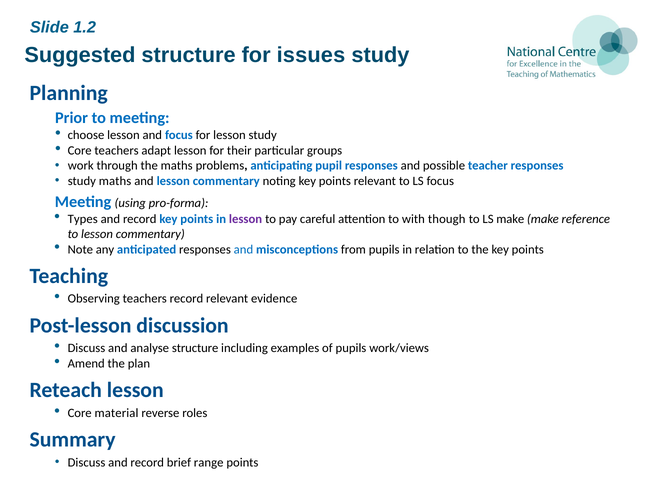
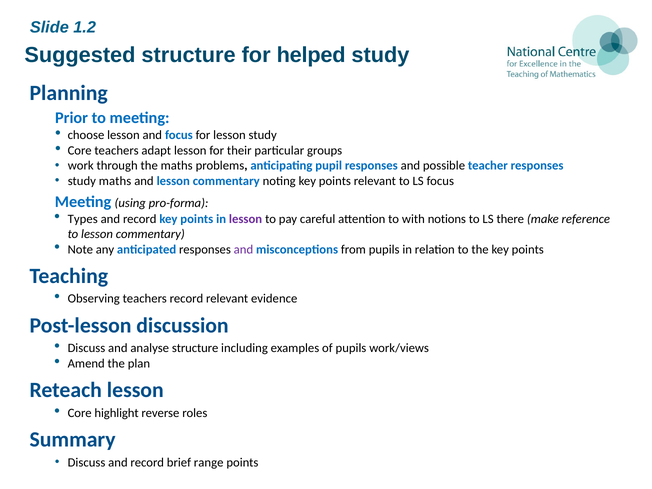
issues: issues -> helped (311, 55)
though: though -> notions (447, 219)
LS make: make -> there (510, 219)
and colour: blue -> purple (243, 249)
material: material -> highlight (117, 413)
